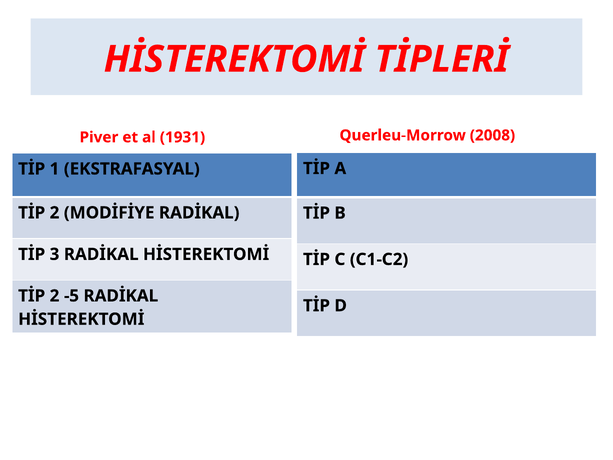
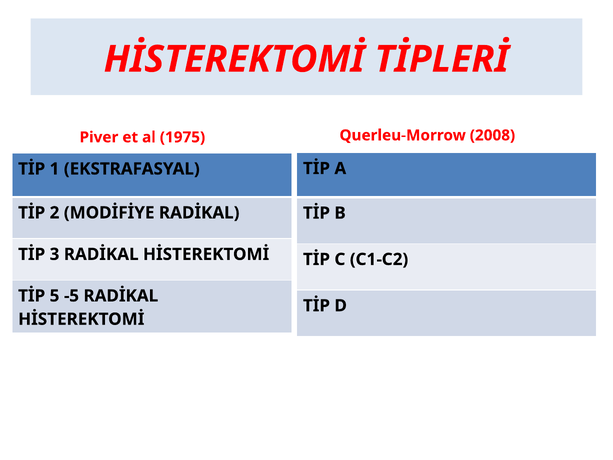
1931: 1931 -> 1975 (183, 137)
2: 2 -> 5 (54, 296)
